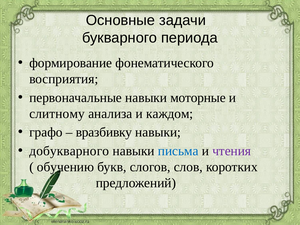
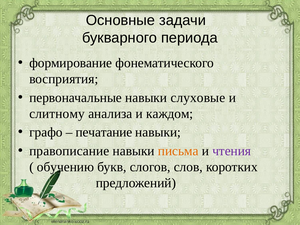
моторные: моторные -> слуховые (198, 98)
вразбивку: вразбивку -> печатание (104, 132)
добукварного: добукварного -> правописание (69, 151)
письма colour: blue -> orange (178, 151)
